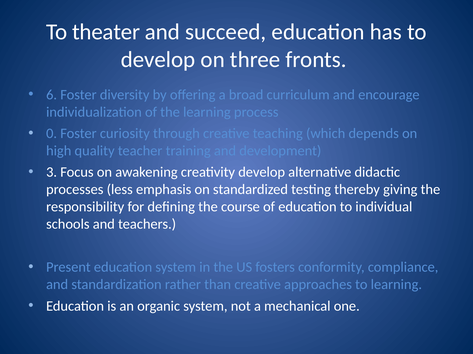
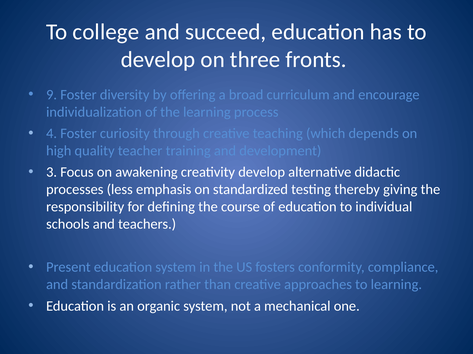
theater: theater -> college (106, 32)
6: 6 -> 9 (52, 95)
0: 0 -> 4 (52, 134)
